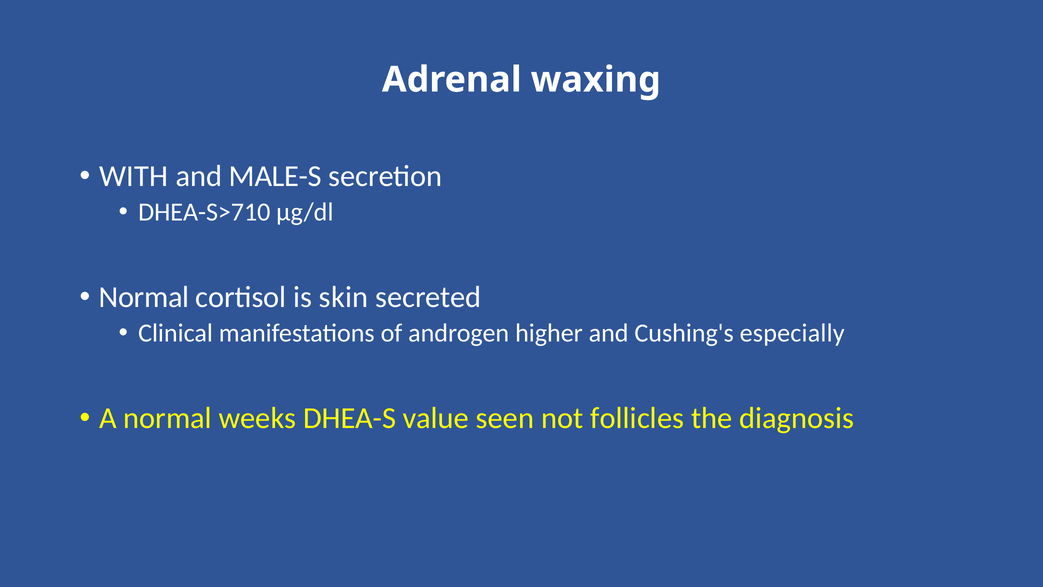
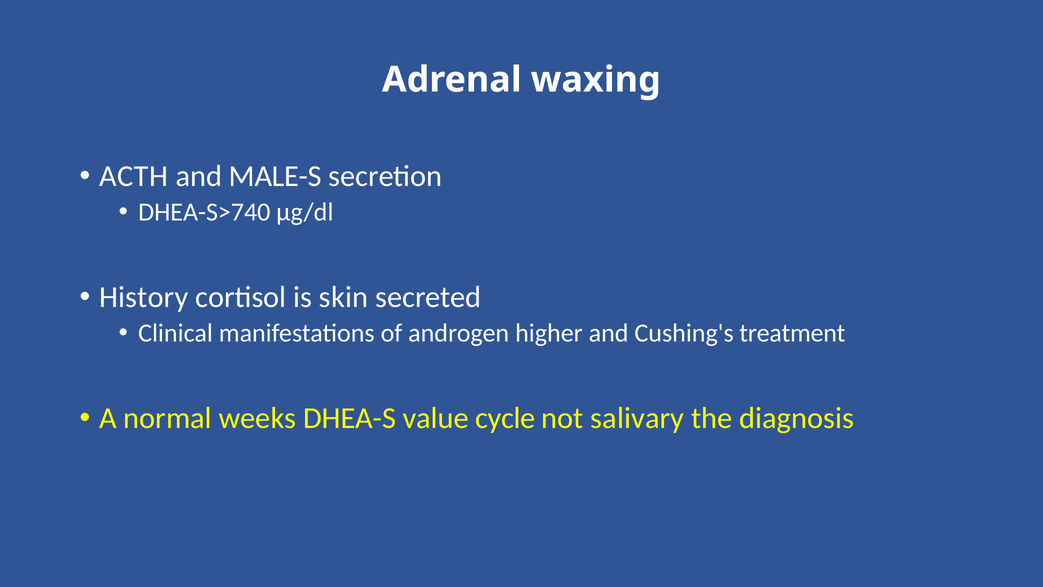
WITH: WITH -> ACTH (134, 176)
DHEA-S>710: DHEA-S>710 -> DHEA-S>740 (204, 212)
Normal: Normal -> History (144, 297)
especially: especially -> treatment (792, 333)
seen: seen -> cycle (505, 418)
follicles: follicles -> salivary (637, 418)
